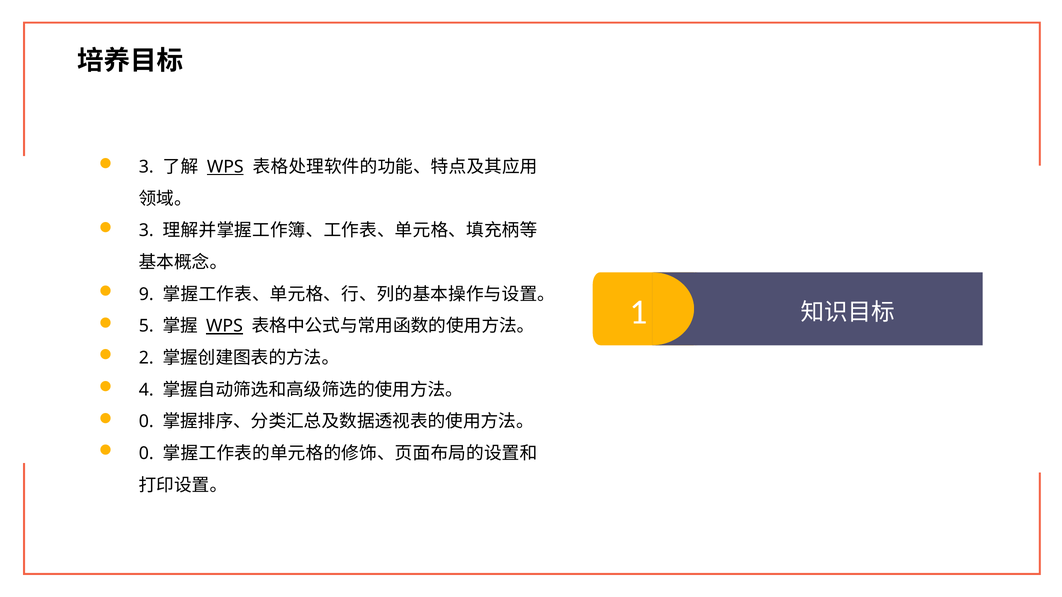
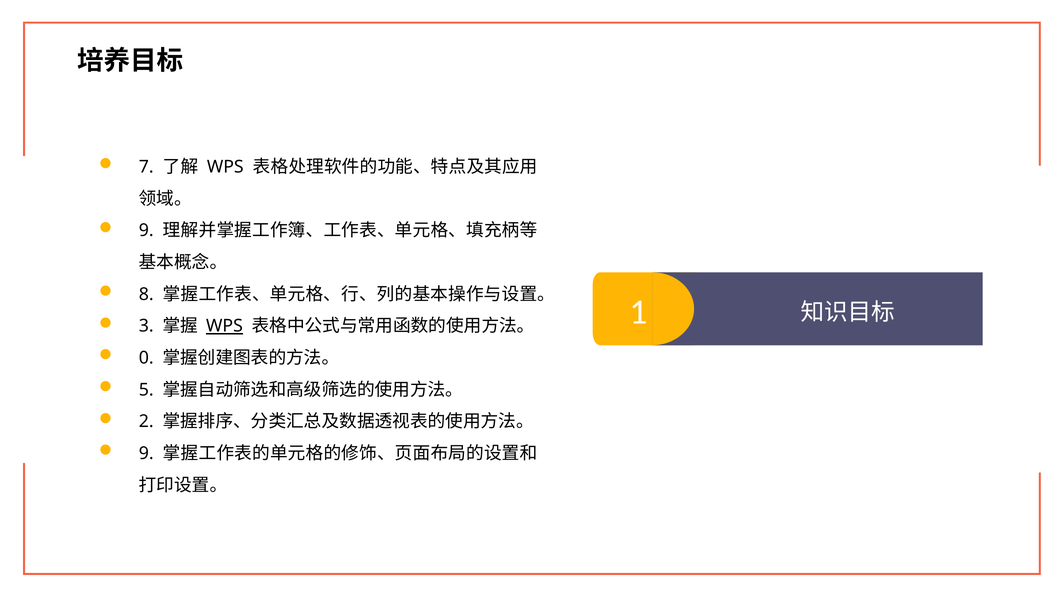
3: 3 -> 7 (146, 167)
WPS underline: present -> none (225, 167)
3: 3 -> 9 (146, 231)
9: 9 -> 8 (146, 294)
5: 5 -> 3 (146, 326)
2: 2 -> 0 (146, 358)
4: 4 -> 5 (146, 390)
0: 0 -> 2 (146, 422)
0: 0 -> 9 (146, 454)
